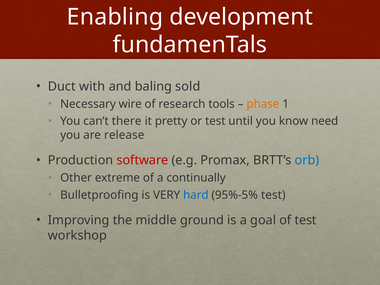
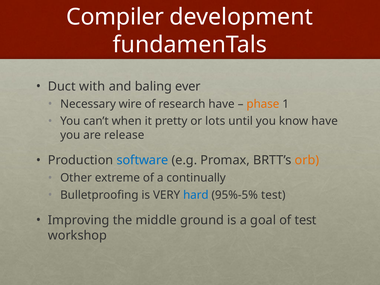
Enabling: Enabling -> Compiler (115, 17)
sold: sold -> ever (188, 86)
research tools: tools -> have (222, 104)
there: there -> when (127, 121)
or test: test -> lots (215, 121)
know need: need -> have (325, 121)
software colour: red -> blue (142, 160)
orb colour: blue -> orange (307, 160)
